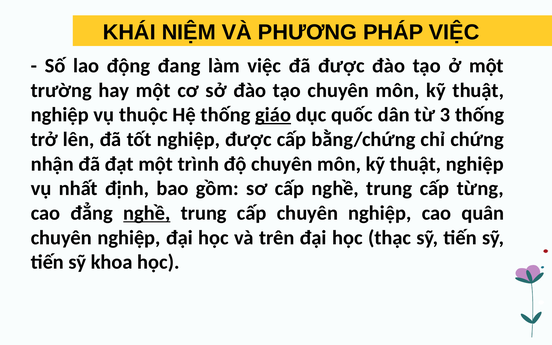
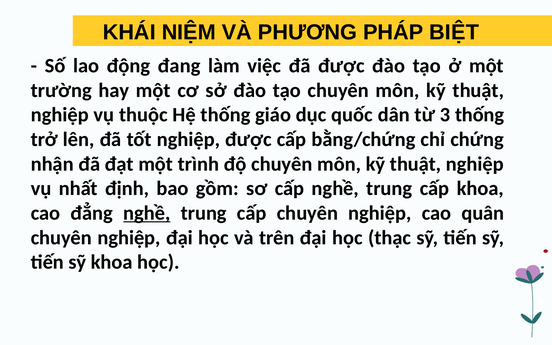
PHÁP VIỆC: VIỆC -> BIỆT (454, 32)
giáo underline: present -> none (273, 115)
cấp từng: từng -> khoa (480, 189)
